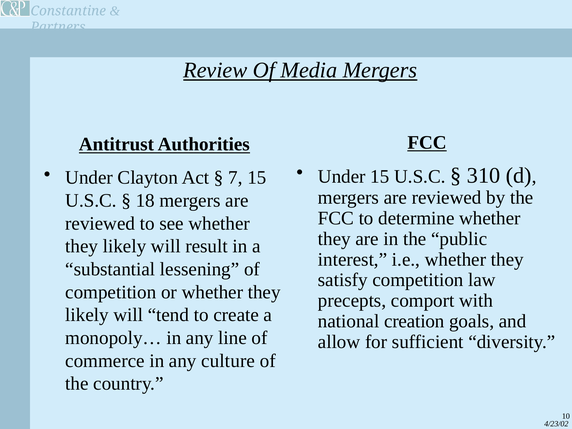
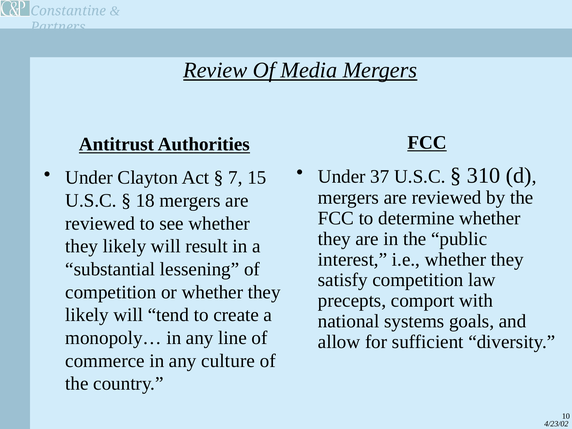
Under 15: 15 -> 37 (380, 176)
creation: creation -> systems (414, 321)
